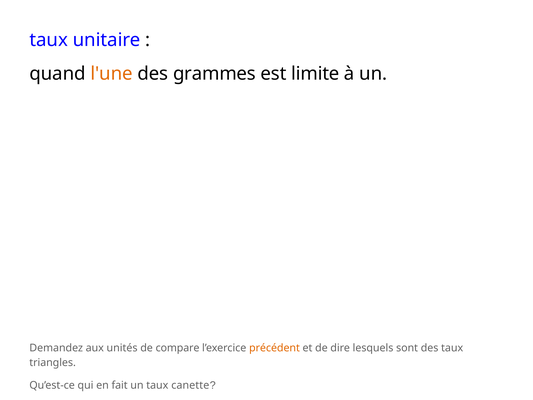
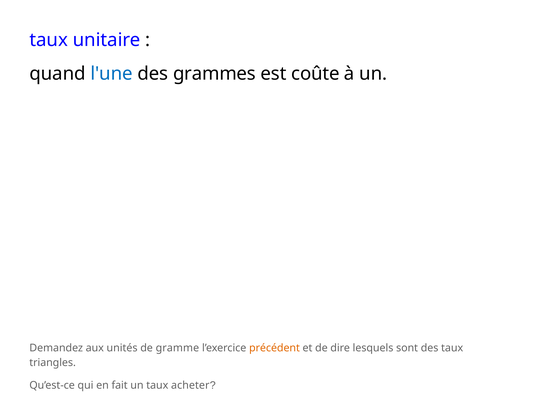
l'une colour: orange -> blue (112, 74)
limite: limite -> coûte (315, 74)
compare: compare -> gramme (177, 348)
canette: canette -> acheter (190, 385)
